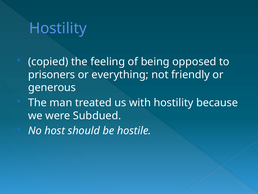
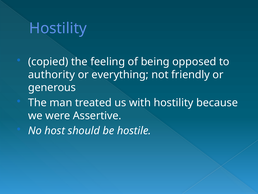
prisoners: prisoners -> authority (52, 74)
Subdued: Subdued -> Assertive (97, 115)
